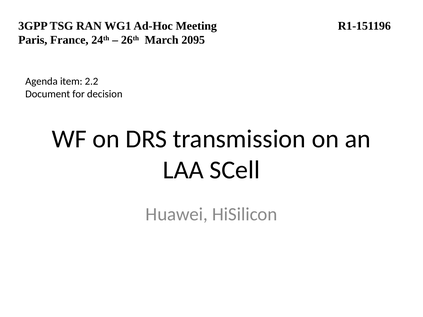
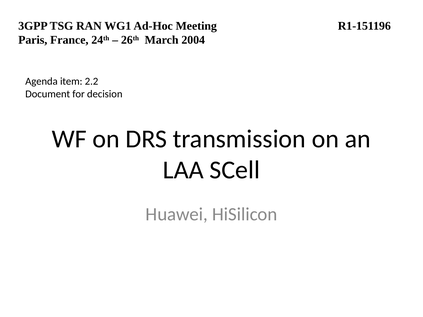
2095: 2095 -> 2004 (193, 40)
